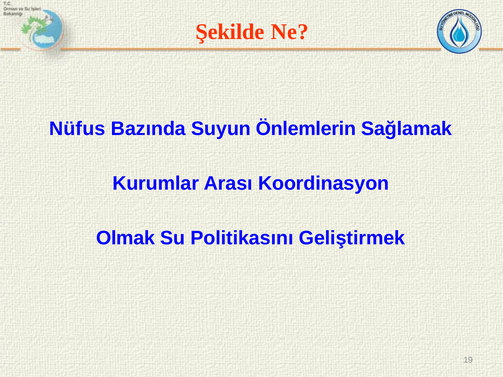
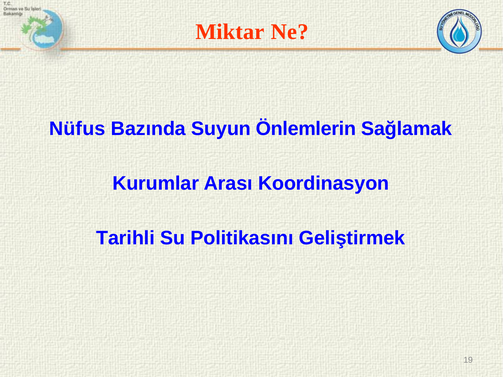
Şekilde: Şekilde -> Miktar (230, 32)
Olmak: Olmak -> Tarihli (125, 238)
